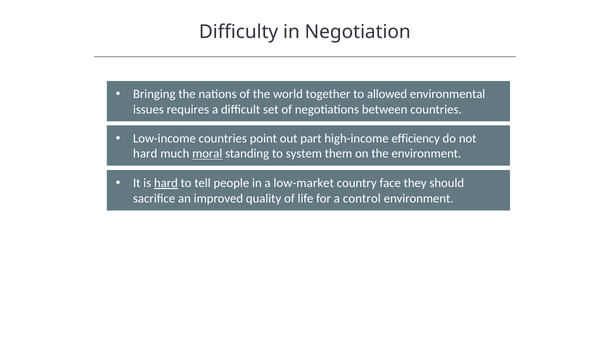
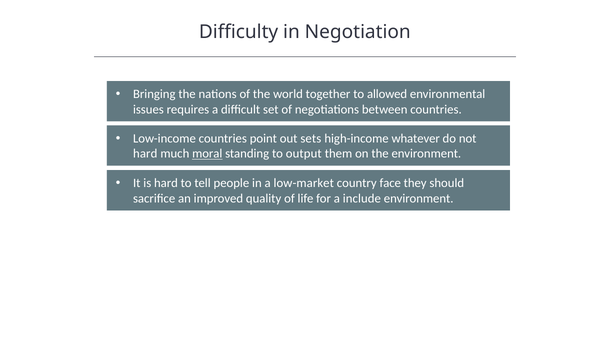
part: part -> sets (311, 139)
efficiency: efficiency -> whatever (416, 139)
system: system -> output (304, 154)
hard underline: present -> none (166, 183)
control: control -> include (362, 198)
